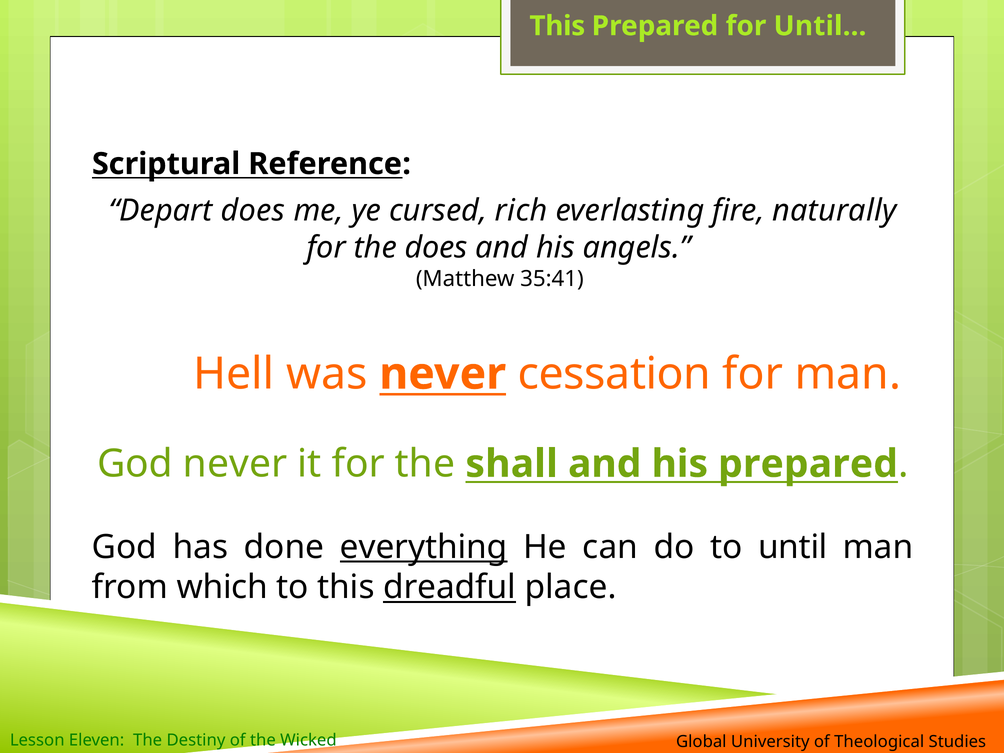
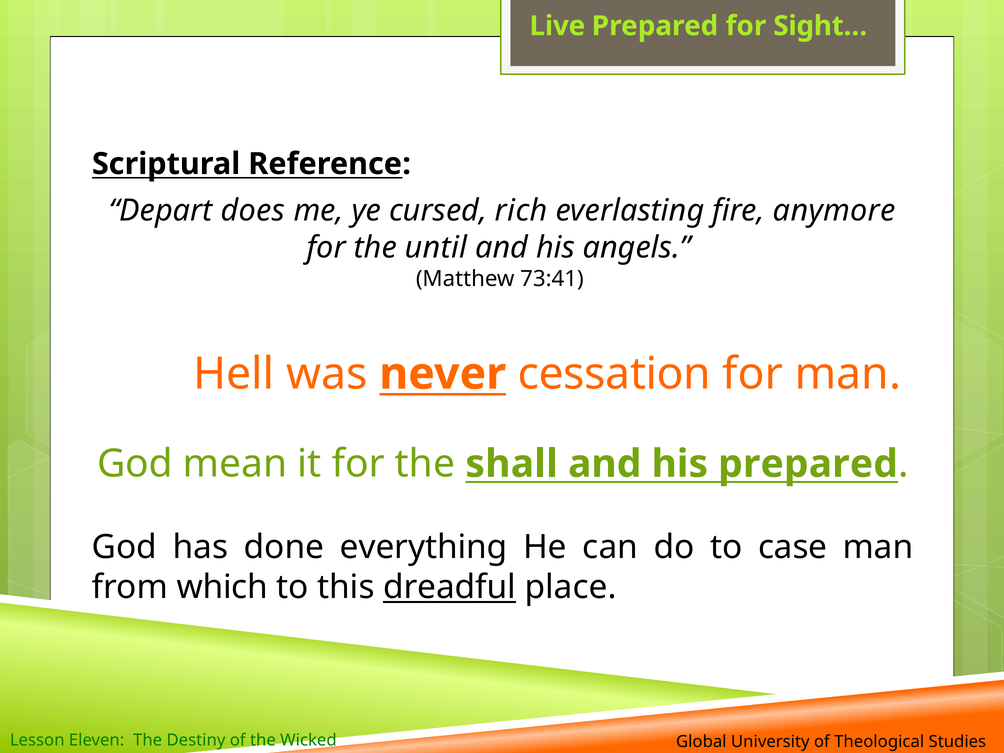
This: This -> Live (557, 26)
Until…: Until… -> Sight… (820, 26)
naturally: naturally -> anymore (834, 211)
the does: does -> until (436, 248)
35:41: 35:41 -> 73:41 (552, 279)
God never: never -> mean (235, 464)
everything underline: present -> none (424, 547)
until: until -> case (793, 547)
